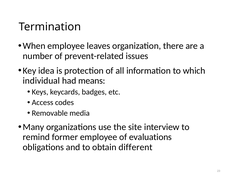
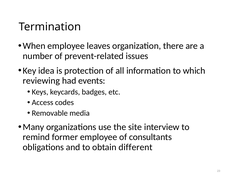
individual: individual -> reviewing (41, 81)
means: means -> events (92, 81)
evaluations: evaluations -> consultants (150, 137)
